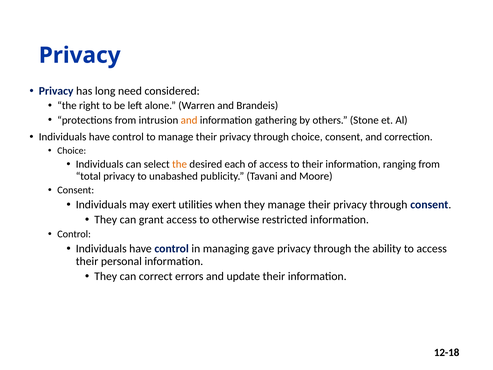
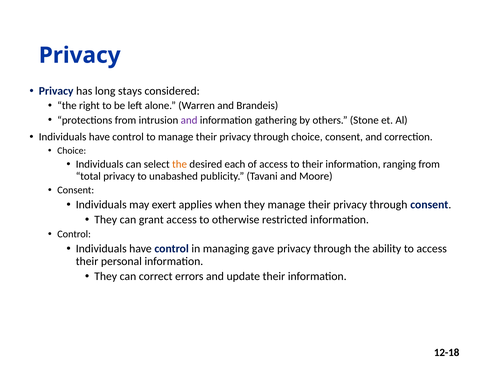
need: need -> stays (130, 91)
and colour: orange -> purple (189, 120)
utilities: utilities -> applies (195, 204)
